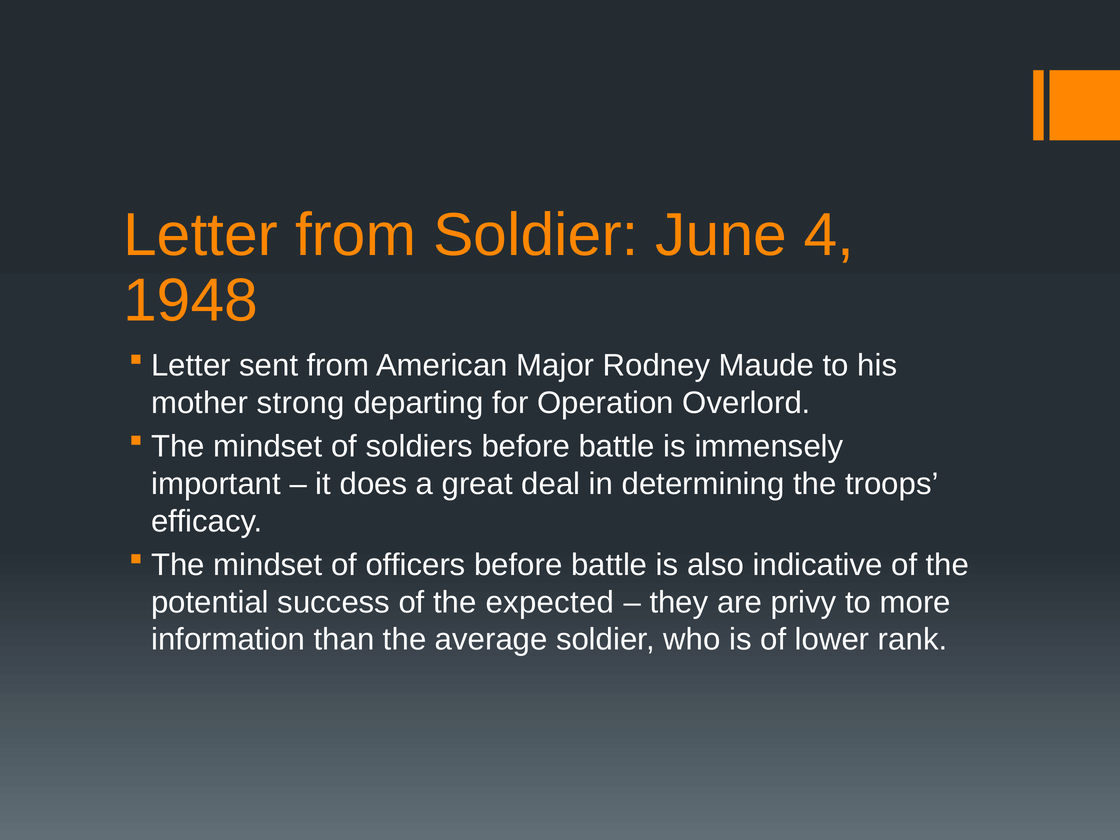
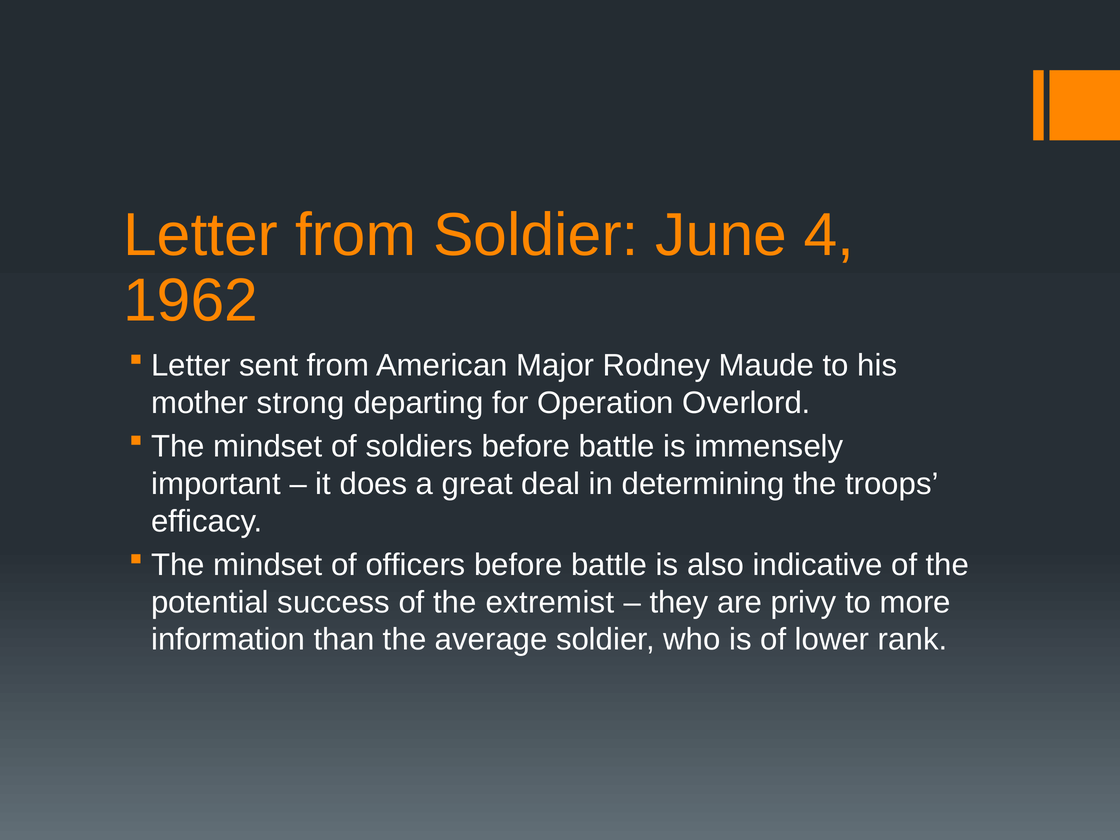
1948: 1948 -> 1962 (191, 301)
expected: expected -> extremist (550, 602)
